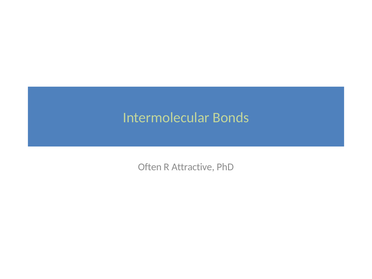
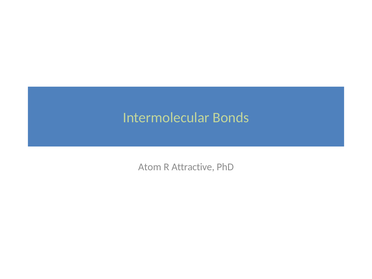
Often: Often -> Atom (150, 167)
